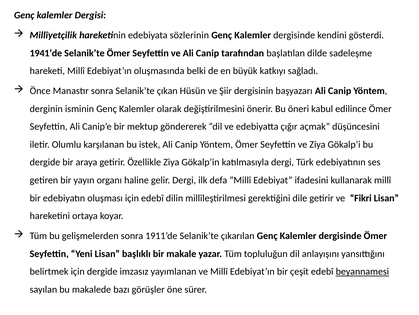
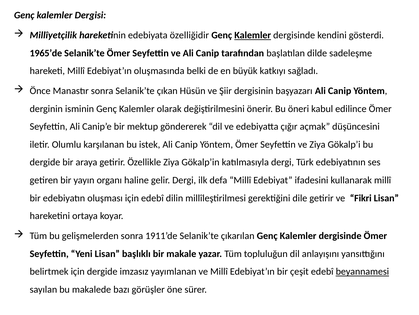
sözlerinin: sözlerinin -> özelliğidir (189, 35)
Kalemler underline: none -> present (253, 35)
1941’de: 1941’de -> 1965’de (46, 53)
